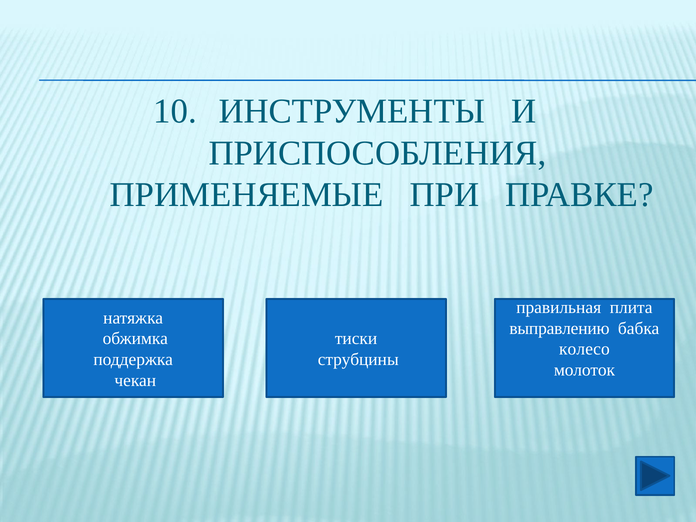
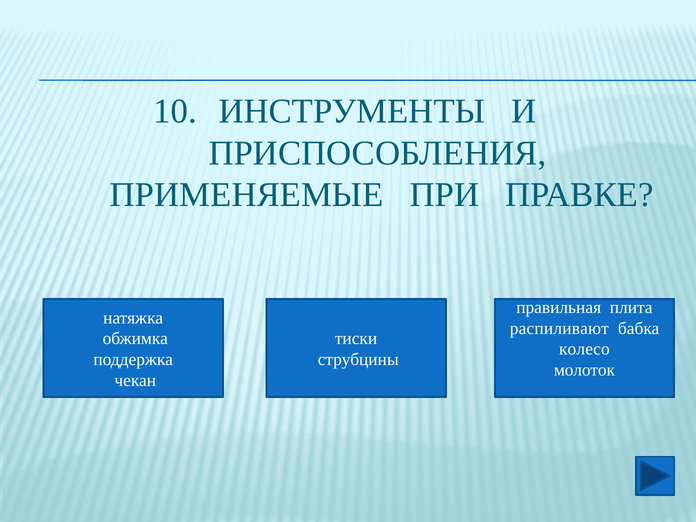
выправлению: выправлению -> распиливают (559, 328)
